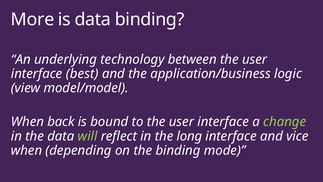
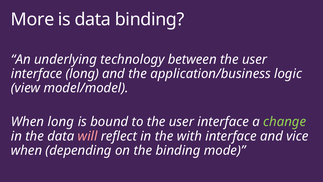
interface best: best -> long (82, 74)
When back: back -> long (61, 122)
will colour: light green -> pink (88, 136)
long: long -> with (189, 136)
